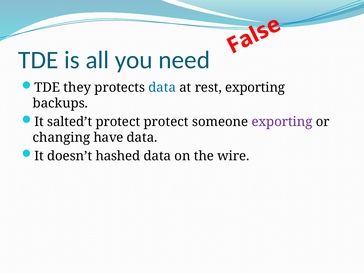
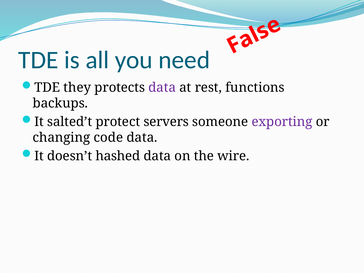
data colour: blue -> purple (162, 88)
rest exporting: exporting -> functions (255, 88)
protect protect: protect -> servers (166, 122)
have: have -> code (108, 138)
